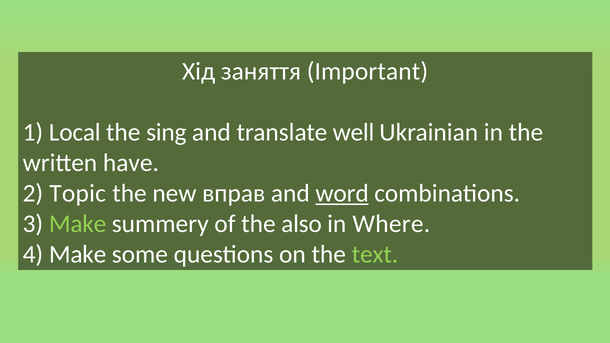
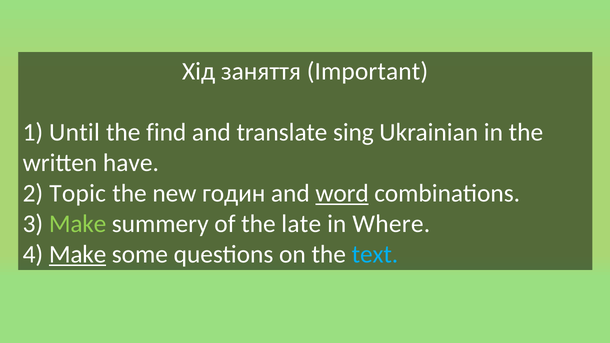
Local: Local -> Until (74, 132)
sing: sing -> find (166, 132)
well: well -> sing (353, 132)
вправ: вправ -> годин (234, 193)
also: also -> late (301, 224)
Make underline: none -> present (78, 254)
text colour: light green -> light blue (375, 254)
